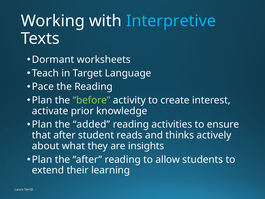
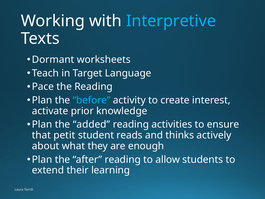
before colour: light green -> light blue (92, 100)
that after: after -> petit (64, 135)
insights: insights -> enough (146, 146)
